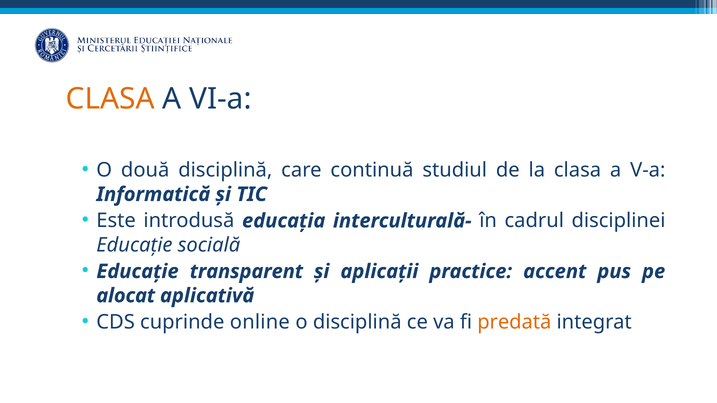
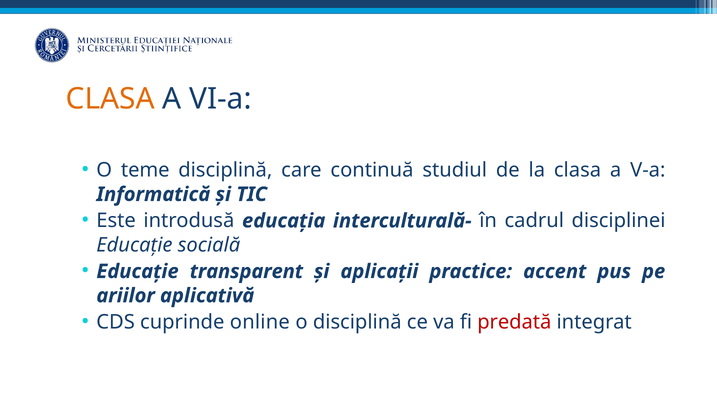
două: două -> teme (145, 170)
alocat: alocat -> ariilor (126, 296)
predată colour: orange -> red (514, 322)
